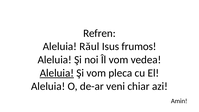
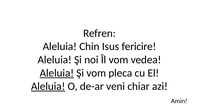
Răul: Răul -> Chin (89, 46)
frumos: frumos -> fericire (139, 46)
Aleluia underline: none -> present (48, 86)
